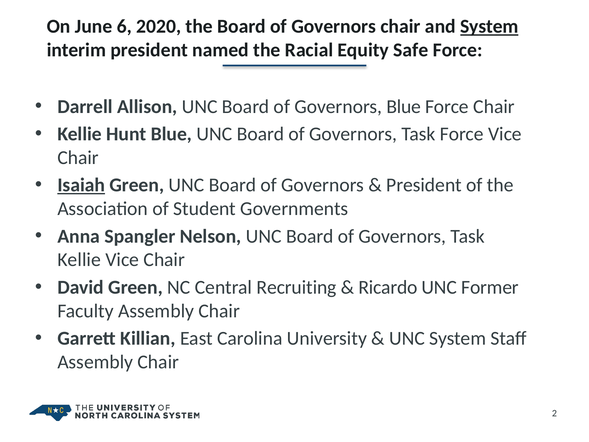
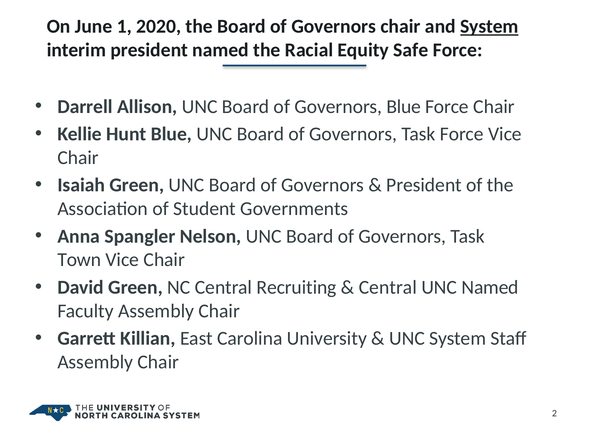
6: 6 -> 1 (124, 26)
Isaiah underline: present -> none (81, 185)
Kellie: Kellie -> Town (79, 260)
Ricardo: Ricardo -> Central (388, 287)
UNC Former: Former -> Named (490, 287)
